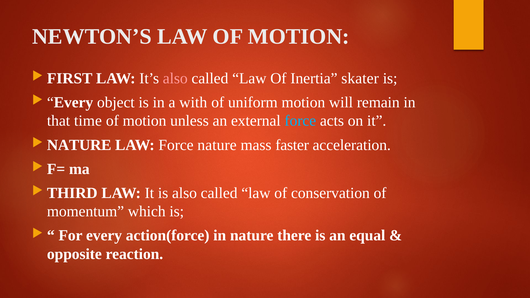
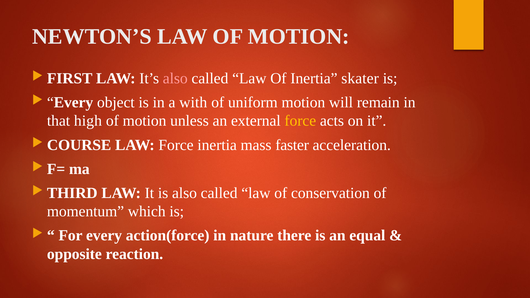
time: time -> high (88, 121)
force colour: light blue -> yellow (300, 121)
NATURE: NATURE -> COURSE (79, 145)
Force nature: nature -> inertia (217, 145)
